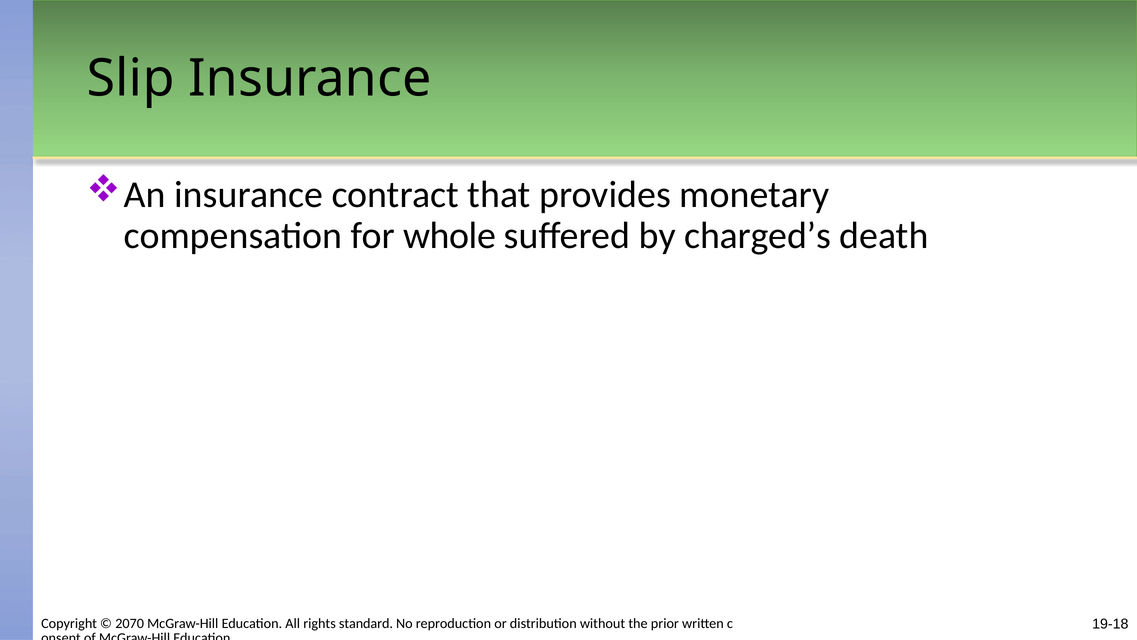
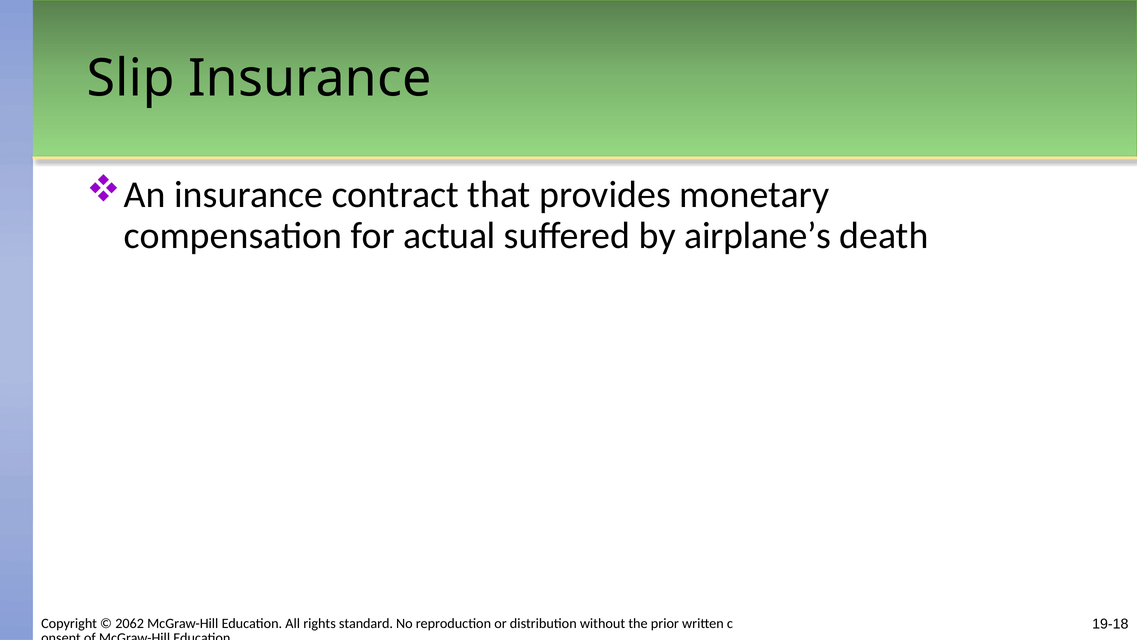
whole: whole -> actual (450, 236)
charged’s: charged’s -> airplane’s (758, 236)
2070: 2070 -> 2062 (130, 623)
